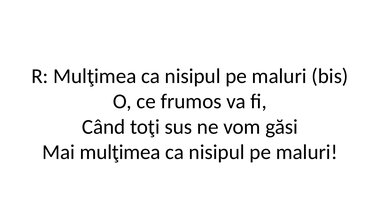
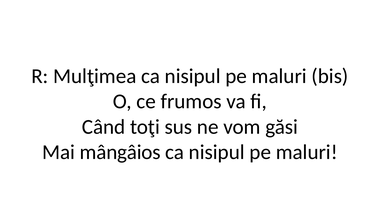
Mai mulţimea: mulţimea -> mângâios (120, 152)
